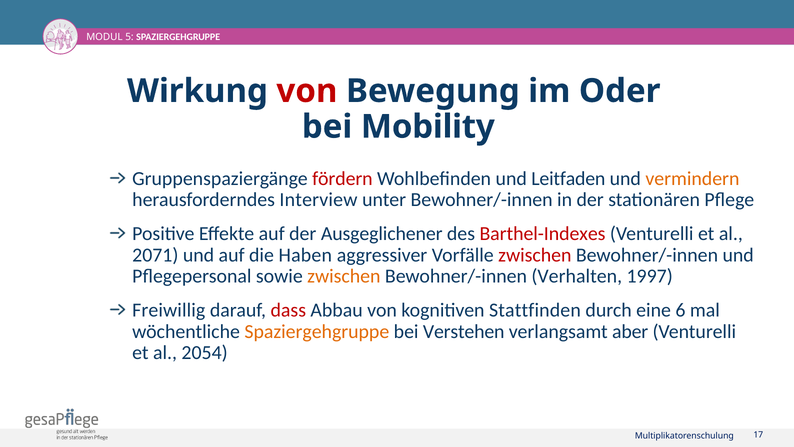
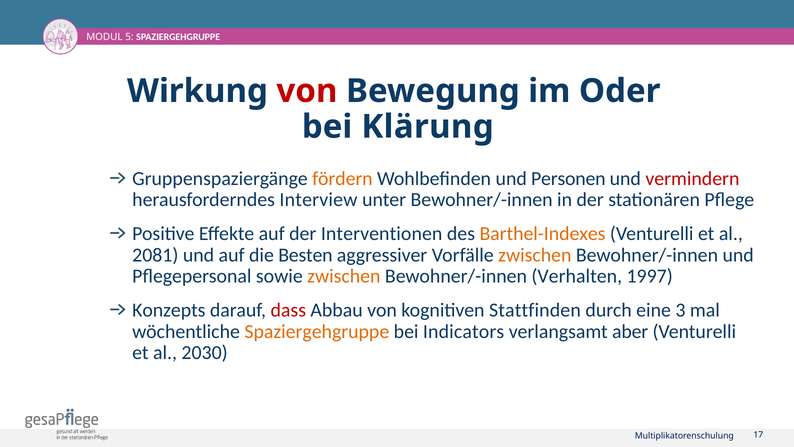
Mobility: Mobility -> Klärung (428, 127)
fördern colour: red -> orange (342, 178)
Leitfaden: Leitfaden -> Personen (568, 178)
vermindern colour: orange -> red (692, 178)
Ausgeglichener: Ausgeglichener -> Interventionen (382, 233)
Barthel-Indexes colour: red -> orange (542, 233)
2071: 2071 -> 2081 (155, 255)
Haben: Haben -> Besten (305, 255)
zwischen colour: red -> orange (535, 255)
Freiwillig: Freiwillig -> Konzepts (169, 310)
6: 6 -> 3 (680, 310)
Verstehen: Verstehen -> Indicators (464, 331)
2054: 2054 -> 2030 (205, 353)
